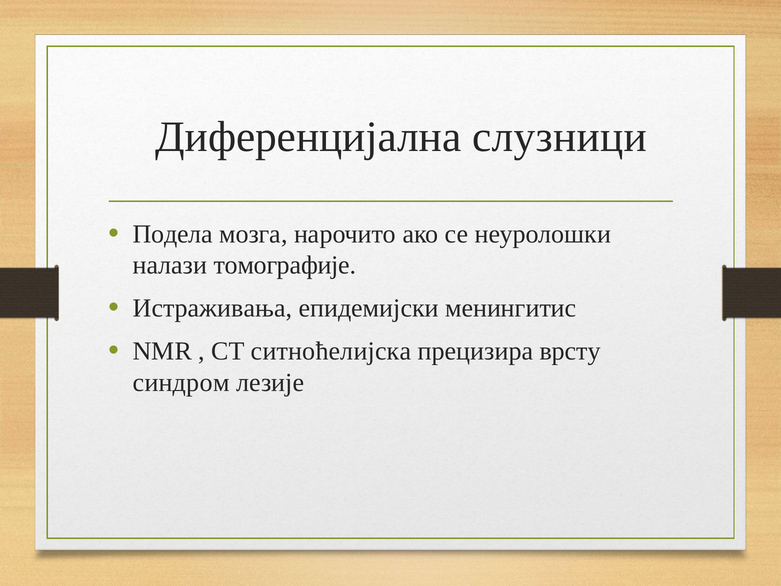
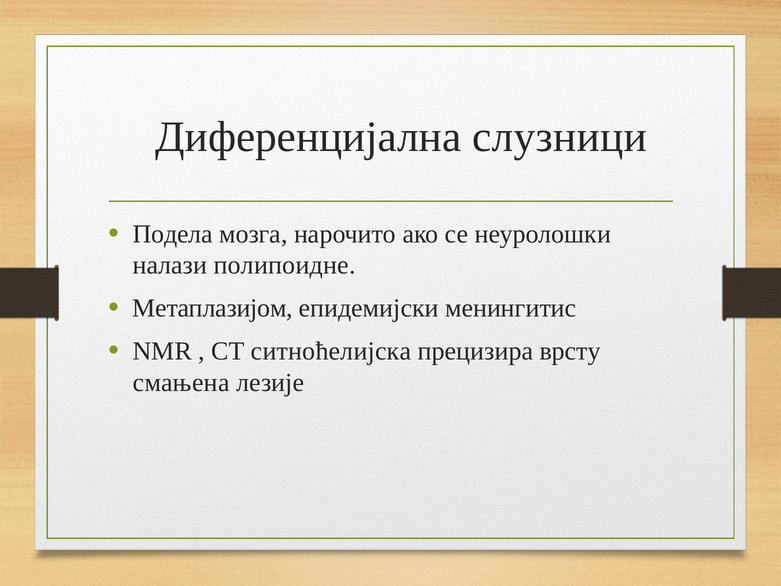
томографије: томографије -> полипоидне (285, 265)
Истраживања: Истраживања -> Метаплазијом (213, 308)
синдром: синдром -> смањена (181, 382)
